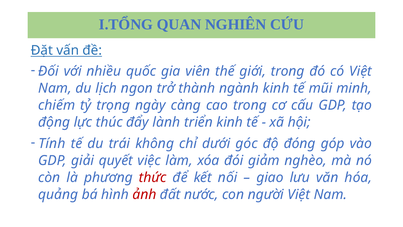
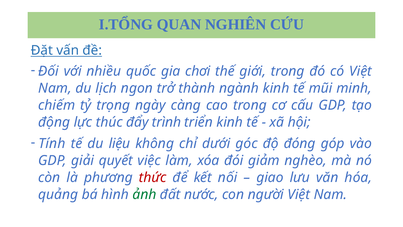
viên: viên -> chơi (198, 71)
lành: lành -> trình (167, 122)
trái: trái -> liệu (120, 143)
ảnh colour: red -> green (144, 194)
